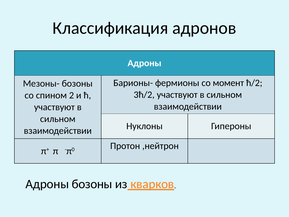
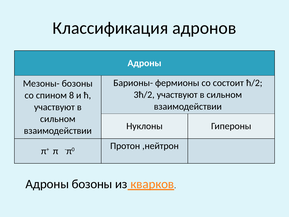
момент: момент -> состоит (228, 83)
2: 2 -> 8 (72, 95)
